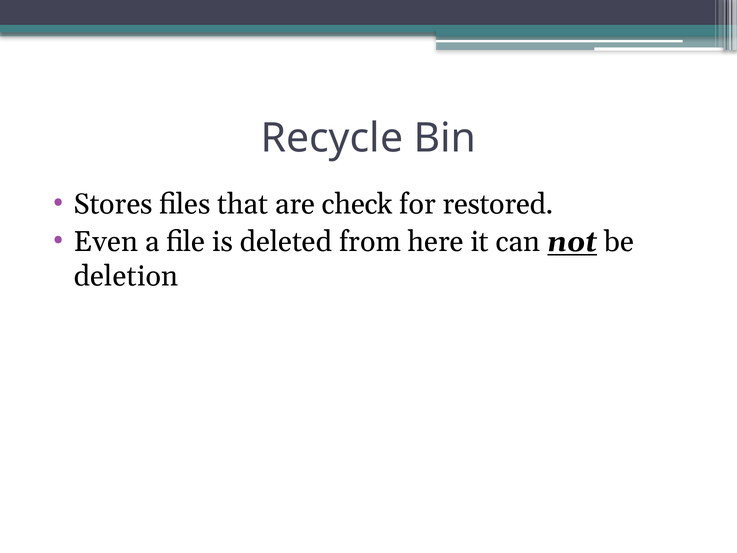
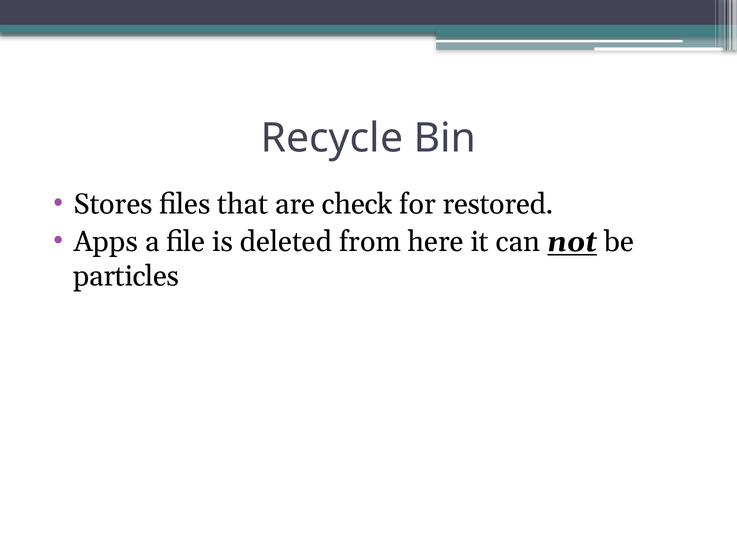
Even: Even -> Apps (106, 242)
deletion: deletion -> particles (126, 276)
